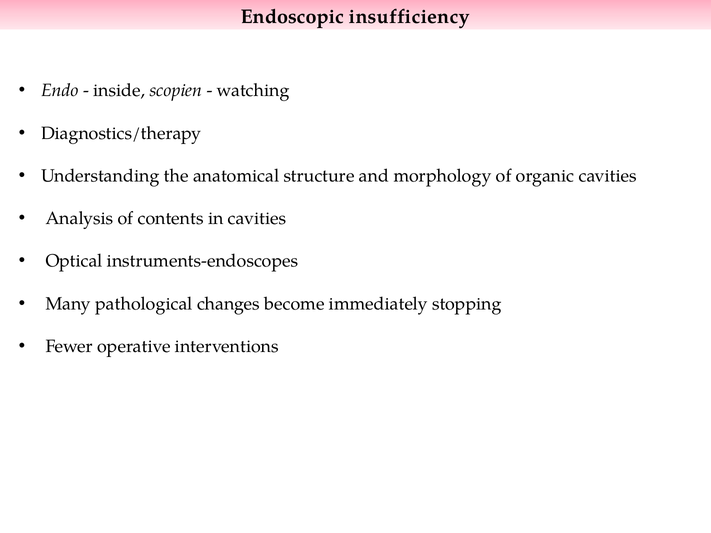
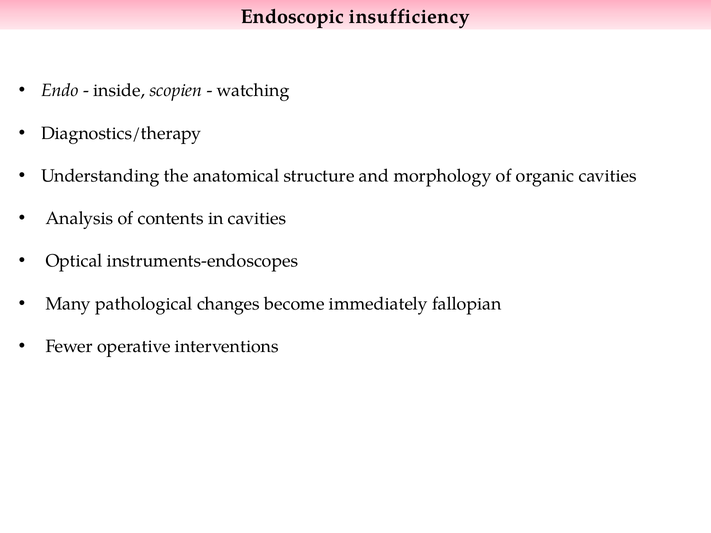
stopping: stopping -> fallopian (467, 304)
